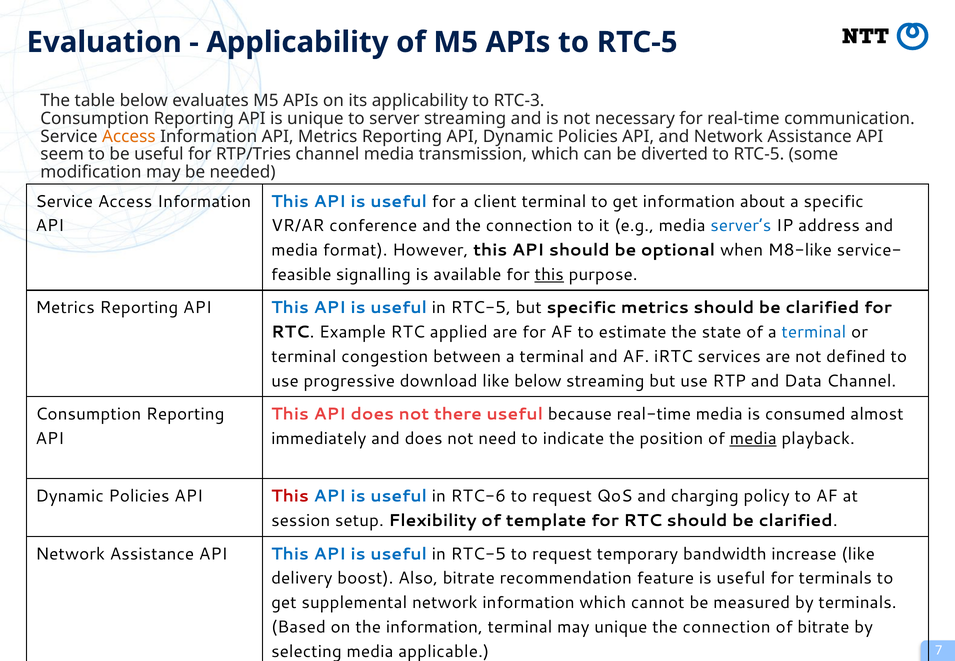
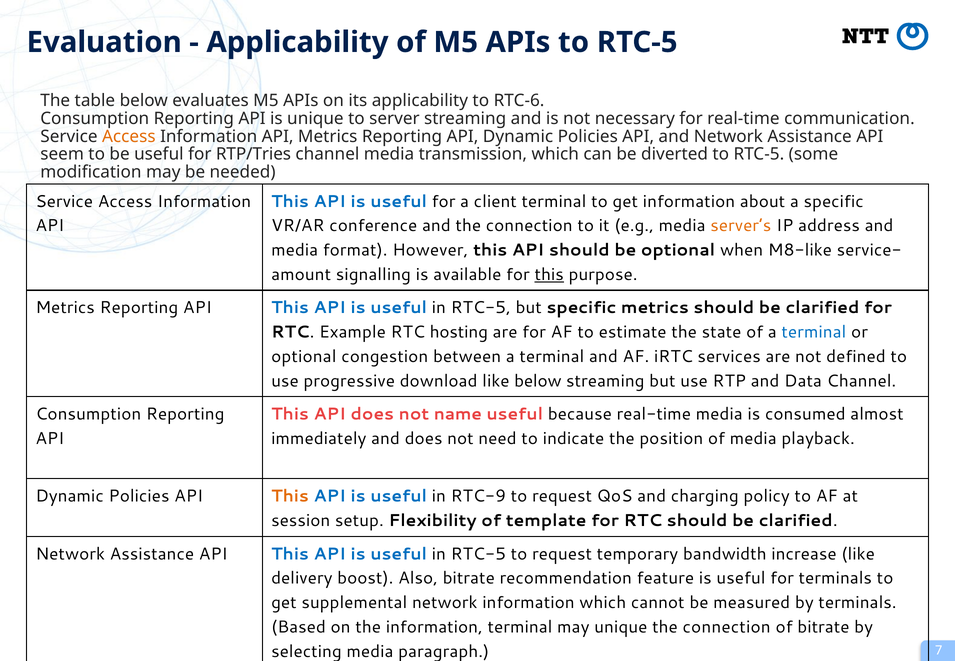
RTC-3: RTC-3 -> RTC-6 (519, 101)
server’s colour: blue -> orange (741, 226)
feasible: feasible -> amount (301, 275)
applied: applied -> hosting (459, 332)
terminal: terminal -> optional (304, 357)
there: there -> name (458, 414)
media underline: present -> none (753, 439)
This colour: red -> orange (290, 496)
RTC-6: RTC-6 -> RTC-9 (478, 496)
applicable: applicable -> paragraph (444, 652)
